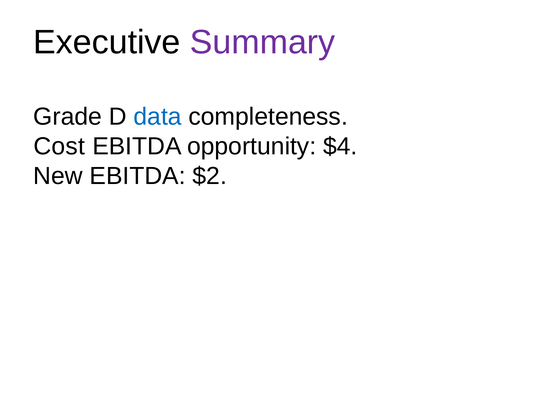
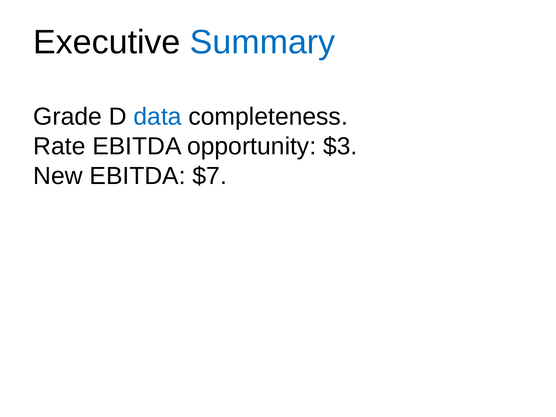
Summary colour: purple -> blue (263, 42)
Cost: Cost -> Rate (59, 146)
$4: $4 -> $3 (340, 146)
$2: $2 -> $7 (210, 176)
